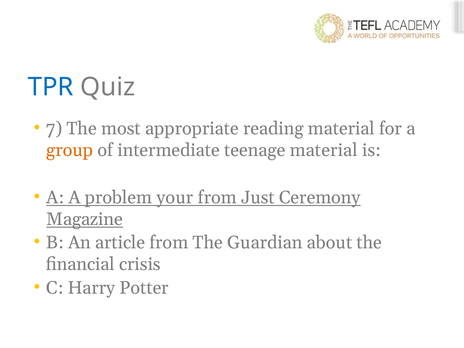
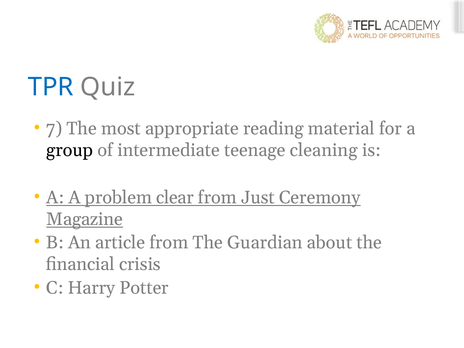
group colour: orange -> black (70, 150)
teenage material: material -> cleaning (324, 150)
your: your -> clear (175, 197)
